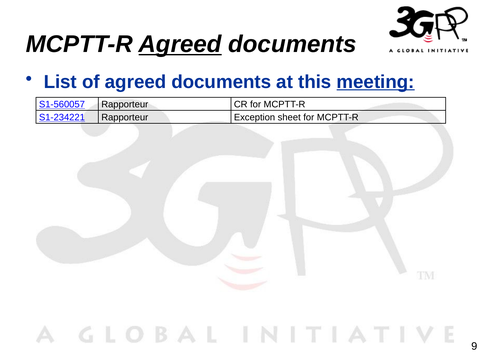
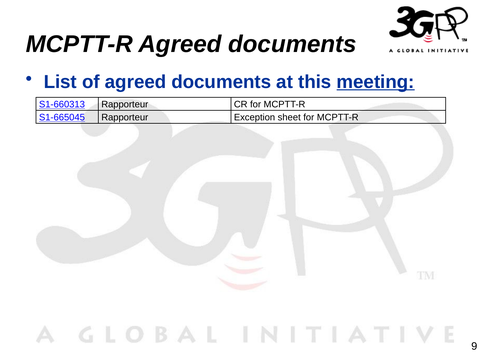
Agreed underline: present -> none (180, 44)
S1-560057: S1-560057 -> S1-660313 (62, 104)
S1-234221: S1-234221 -> S1-665045 (62, 117)
